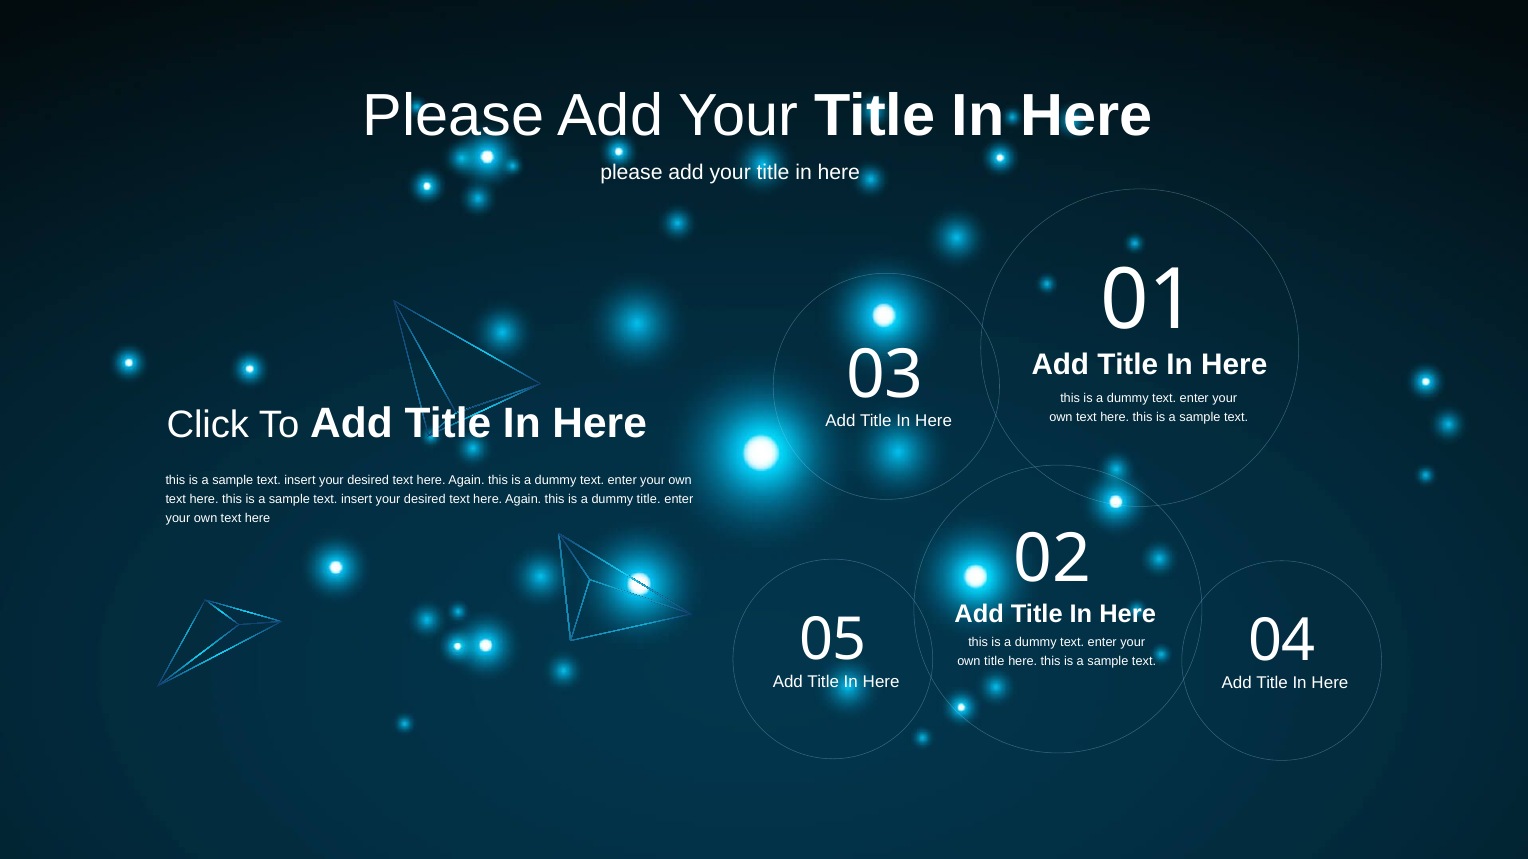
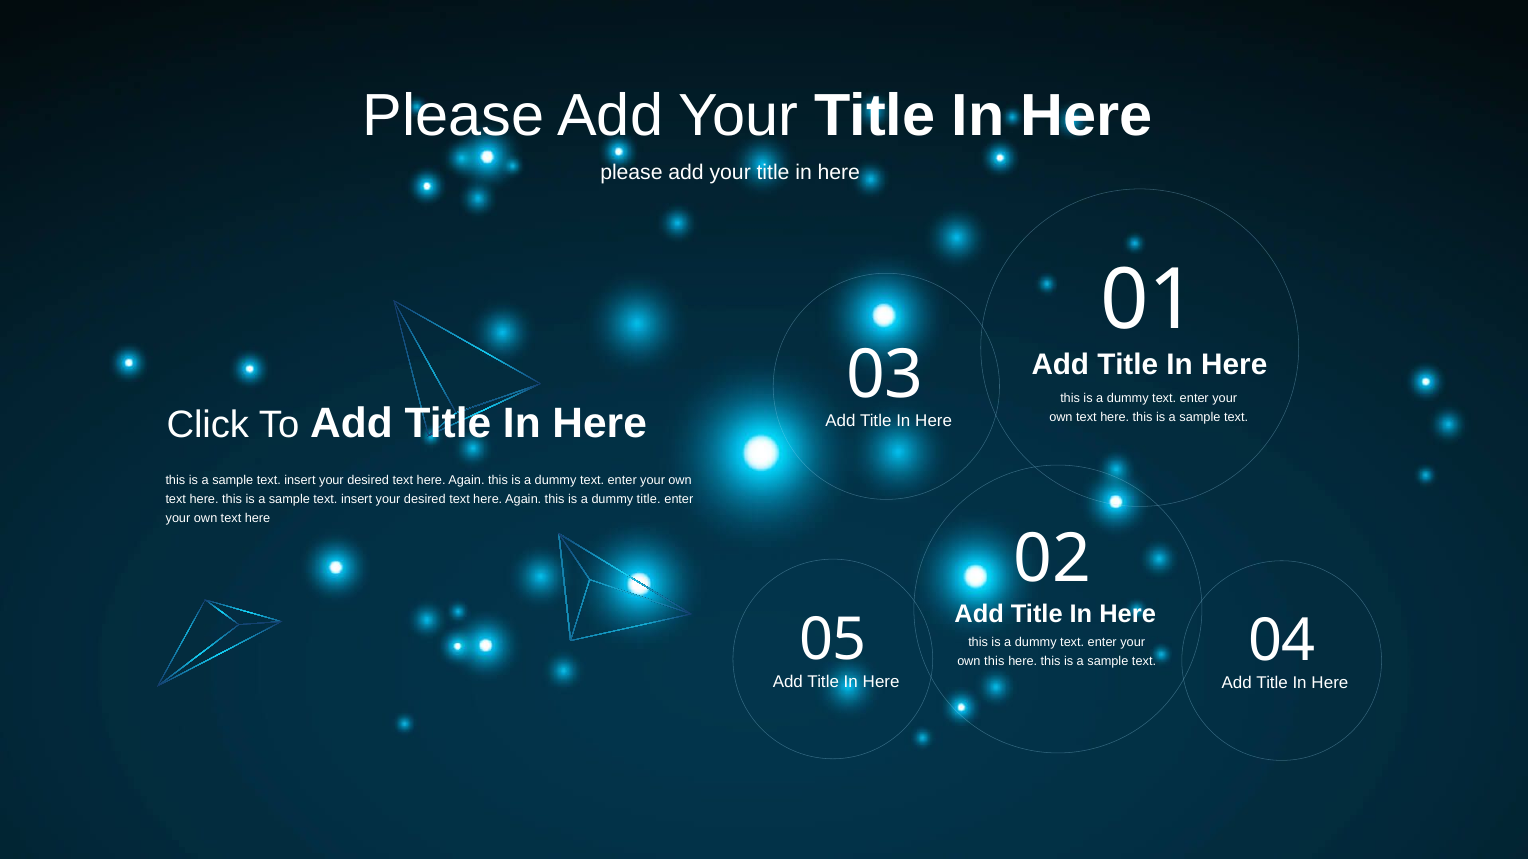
own title: title -> this (994, 662)
